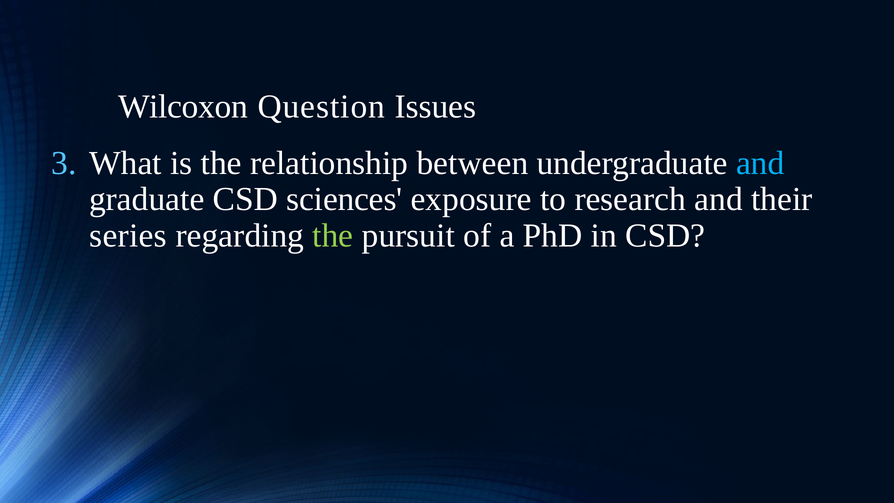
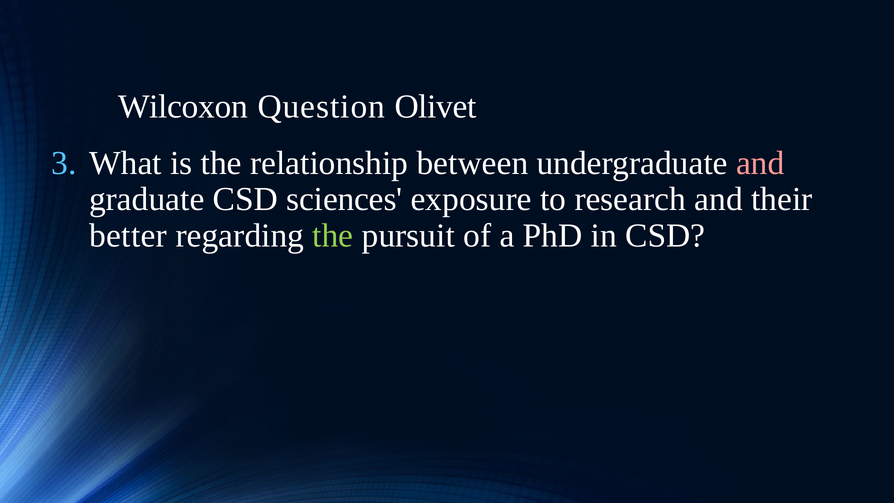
Issues: Issues -> Olivet (436, 107)
and colour: light blue -> pink (760, 163)
series: series -> better (128, 236)
